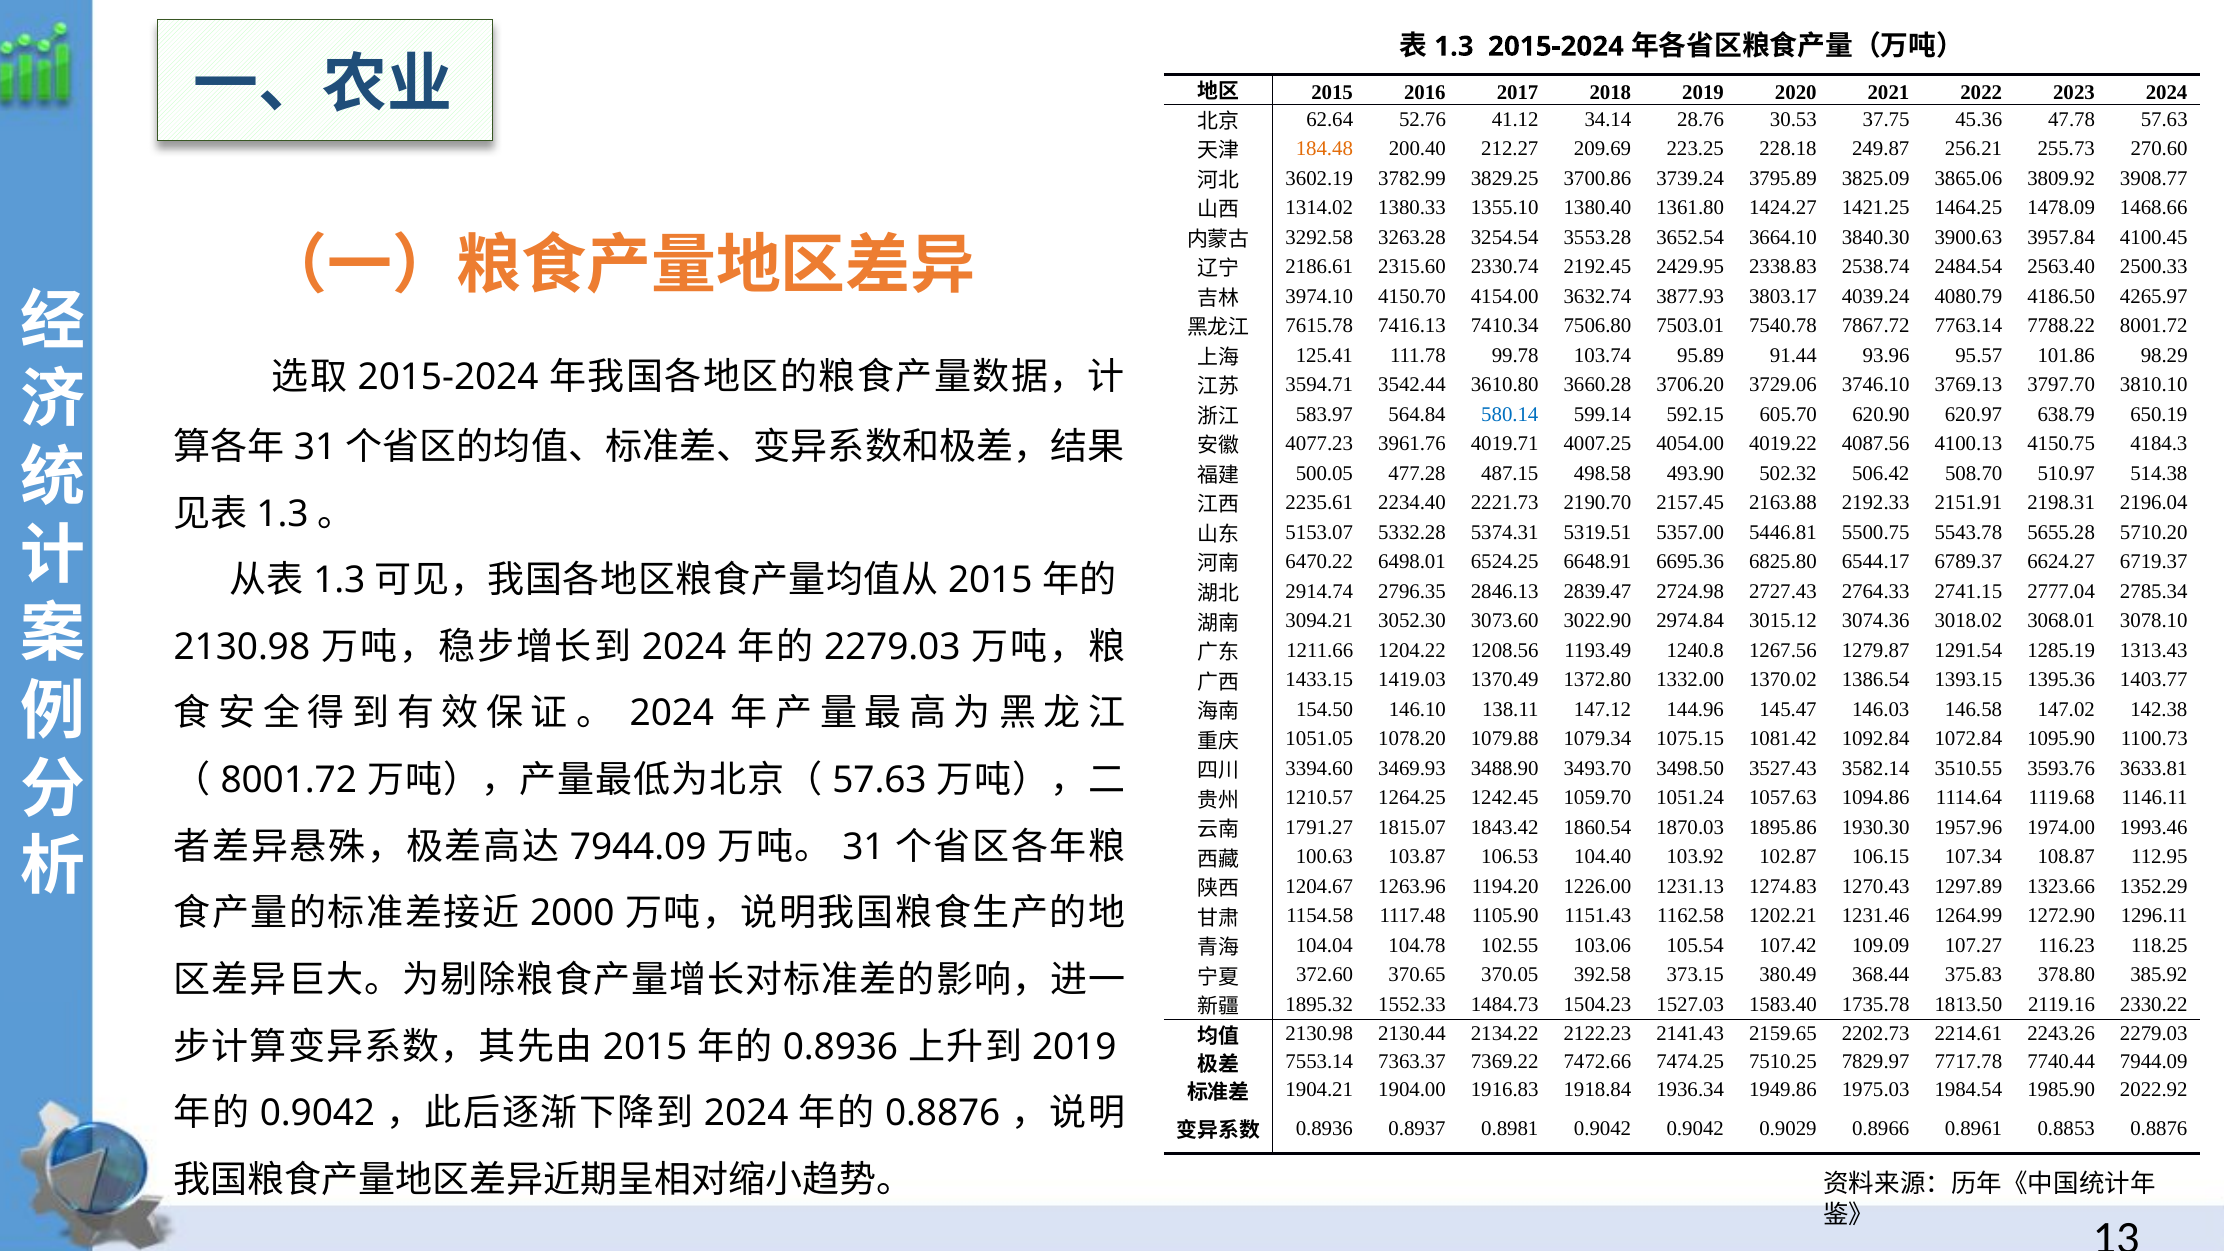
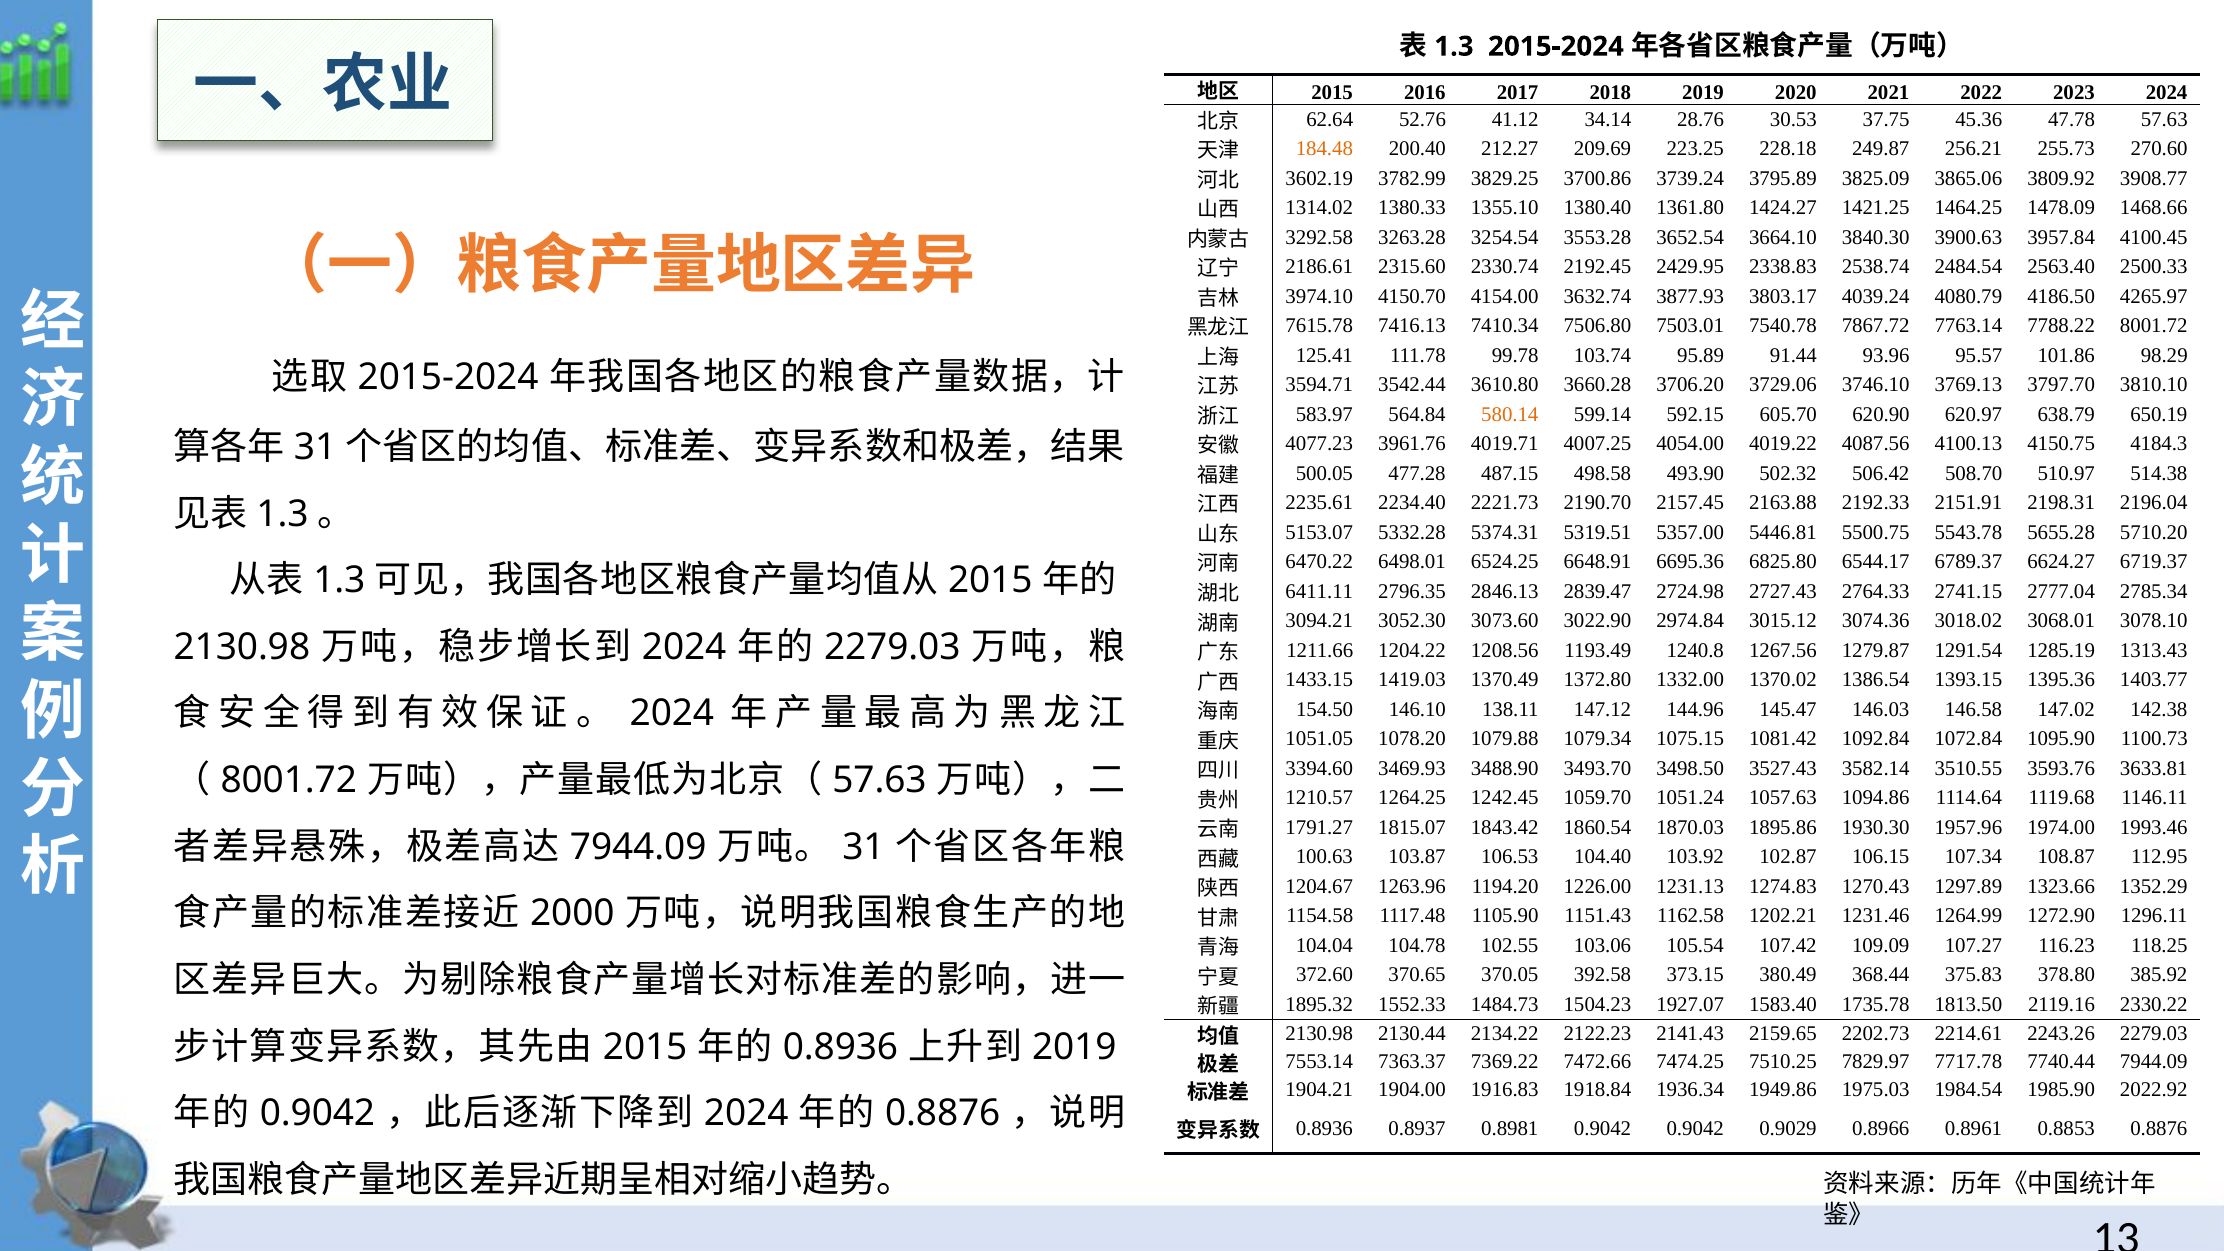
580.14 colour: blue -> orange (1510, 414)
2914.74: 2914.74 -> 6411.11 (1319, 591)
1527.03: 1527.03 -> 1927.07 (1690, 1005)
